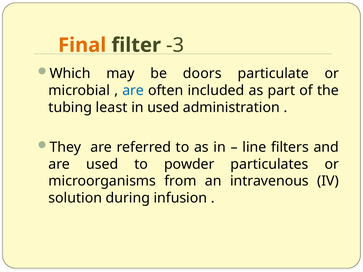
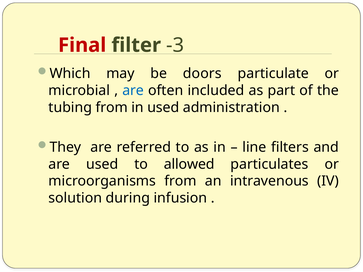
Final colour: orange -> red (82, 45)
tubing least: least -> from (112, 108)
powder: powder -> allowed (189, 164)
